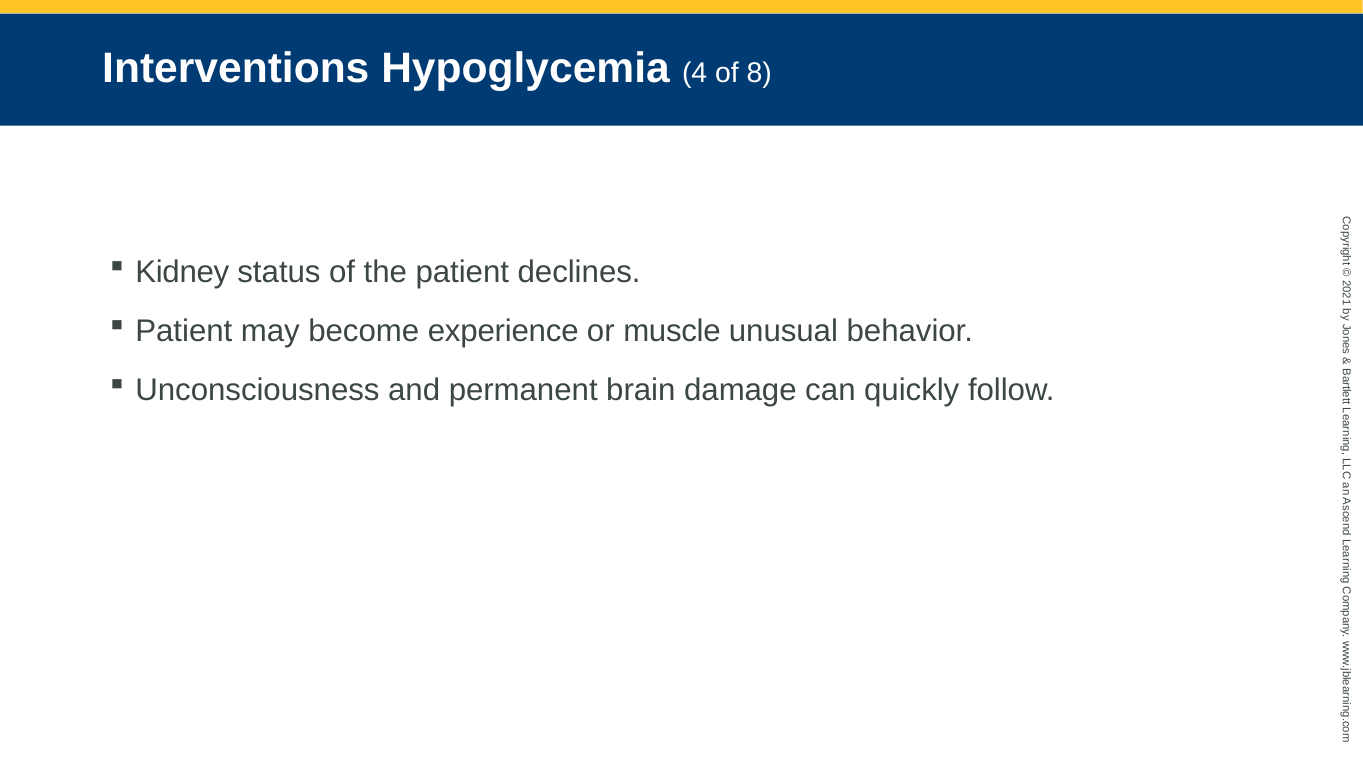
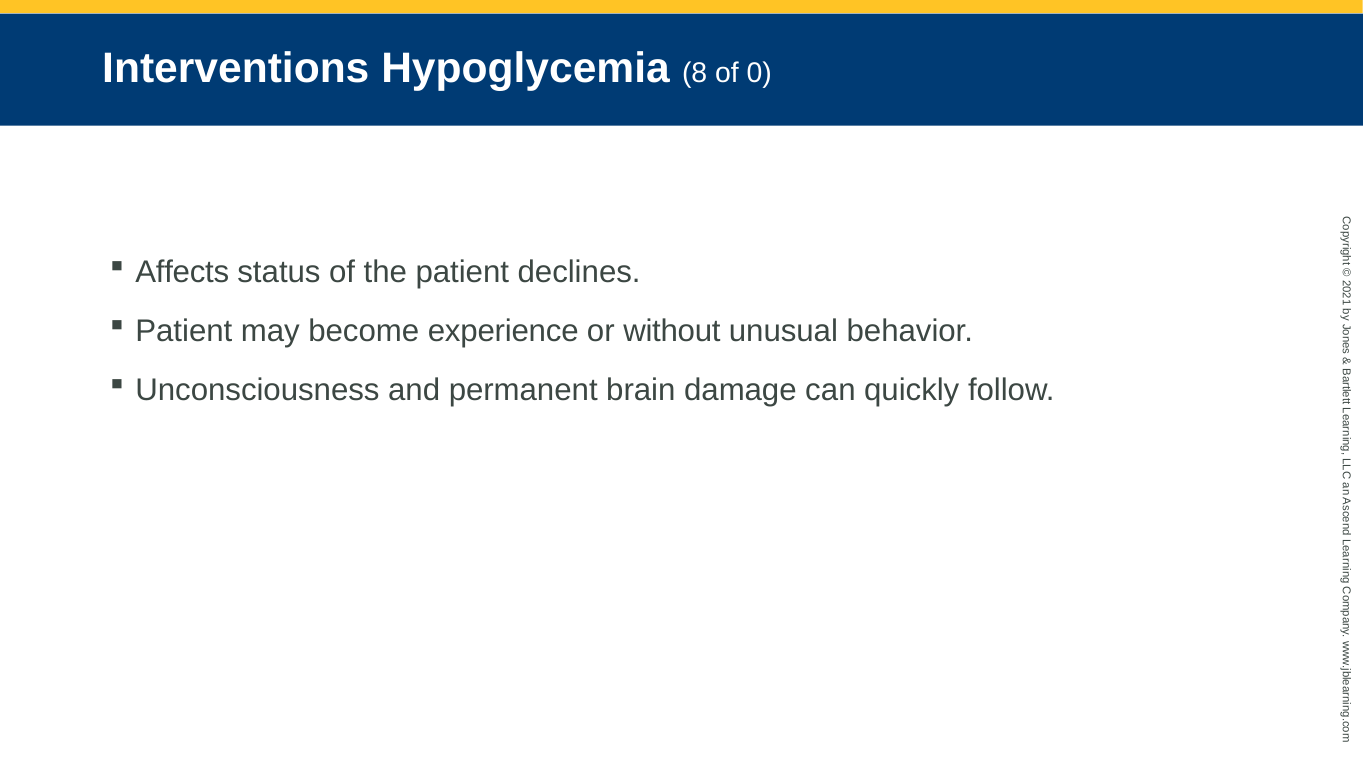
4: 4 -> 8 (695, 73)
of 8: 8 -> 0 (759, 73)
Kidney: Kidney -> Affects (182, 272)
muscle: muscle -> without (672, 331)
